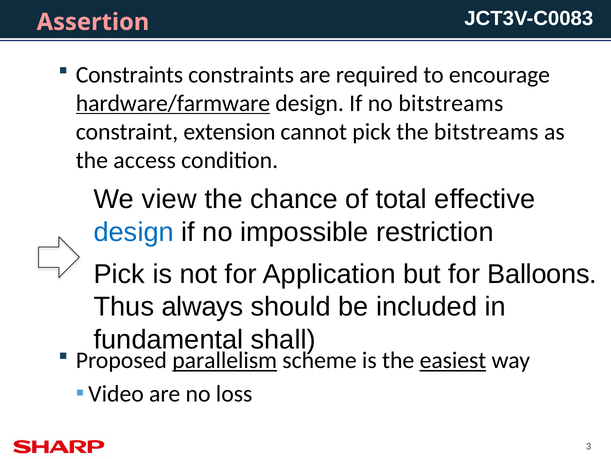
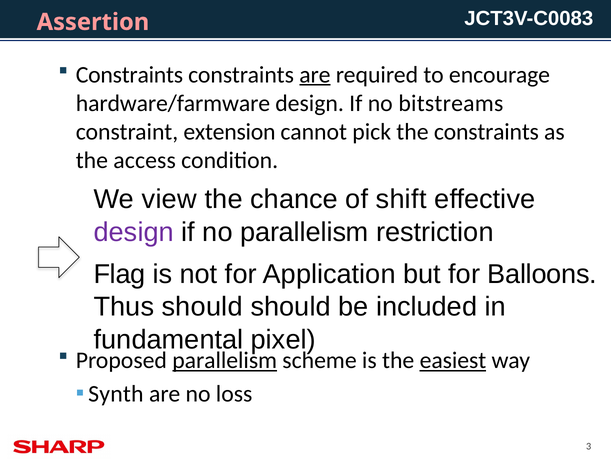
are underline: none -> present (315, 75)
hardware/farmware underline: present -> none (173, 103)
the bitstreams: bitstreams -> constraints (486, 132)
total: total -> shift (401, 199)
design colour: blue -> purple (134, 232)
no impossible: impossible -> parallelism (304, 232)
Pick: Pick -> Flag (120, 274)
Thus always: always -> should (202, 306)
shall: shall -> pixel (283, 339)
Video: Video -> Synth (116, 393)
